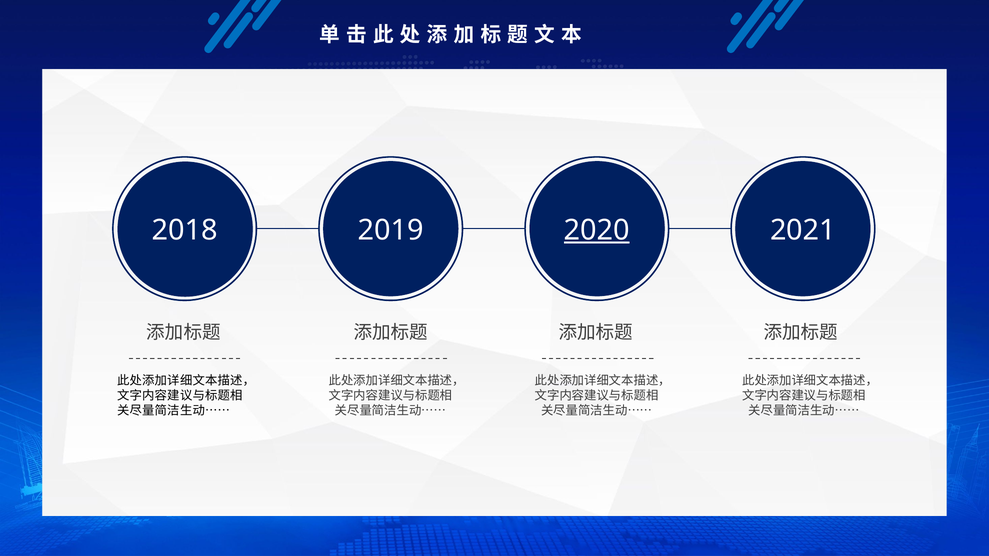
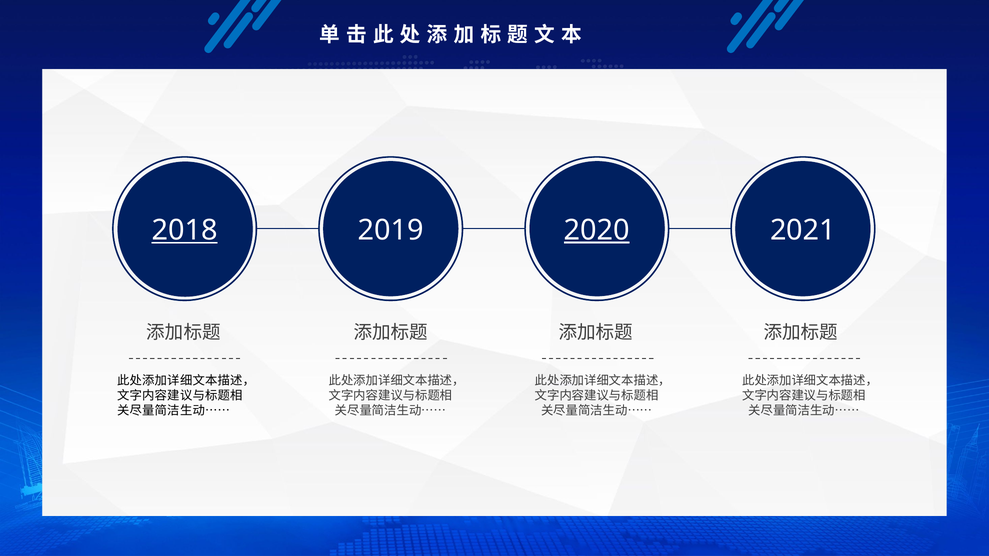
2018 underline: none -> present (185, 231)
